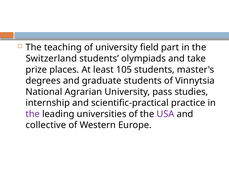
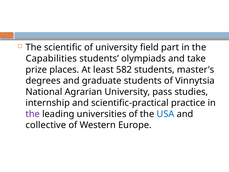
teaching: teaching -> scientific (63, 47)
Switzerland: Switzerland -> Capabilities (51, 58)
105: 105 -> 582 (124, 70)
USA colour: purple -> blue (165, 114)
